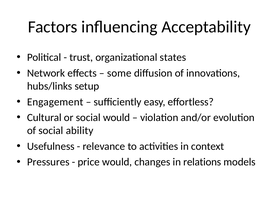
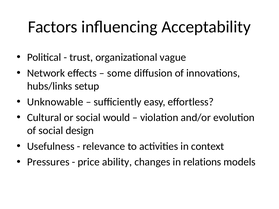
states: states -> vague (173, 57)
Engagement: Engagement -> Unknowable (55, 102)
ability: ability -> design (80, 131)
price would: would -> ability (117, 162)
